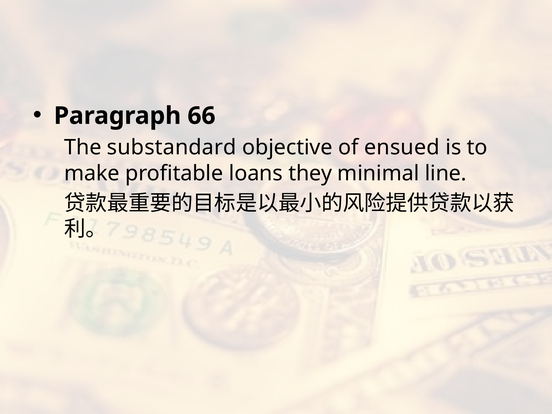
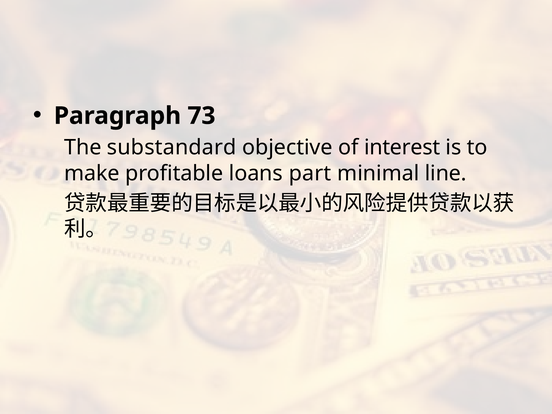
66: 66 -> 73 (201, 116)
ensued: ensued -> interest (402, 147)
they: they -> part (310, 173)
